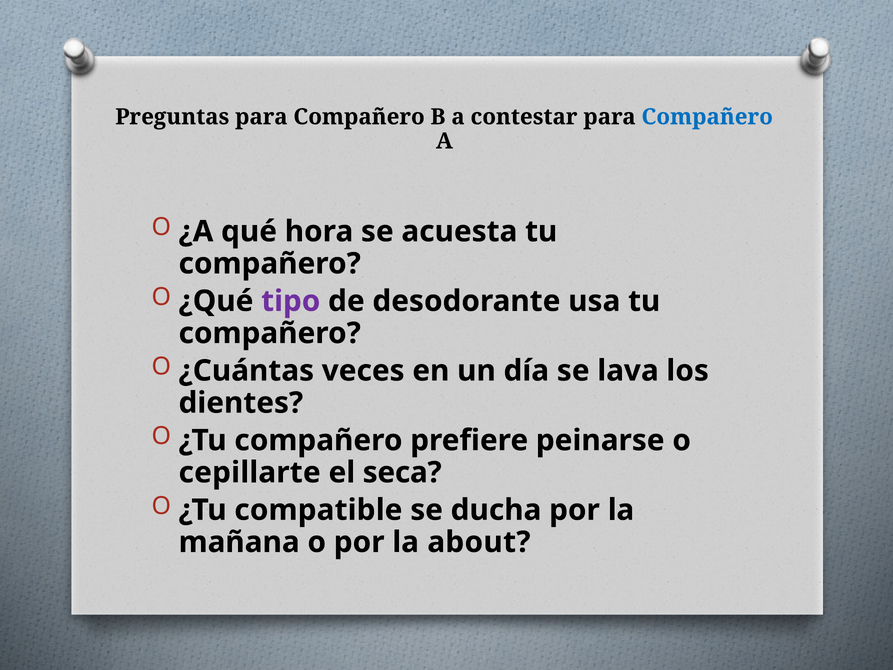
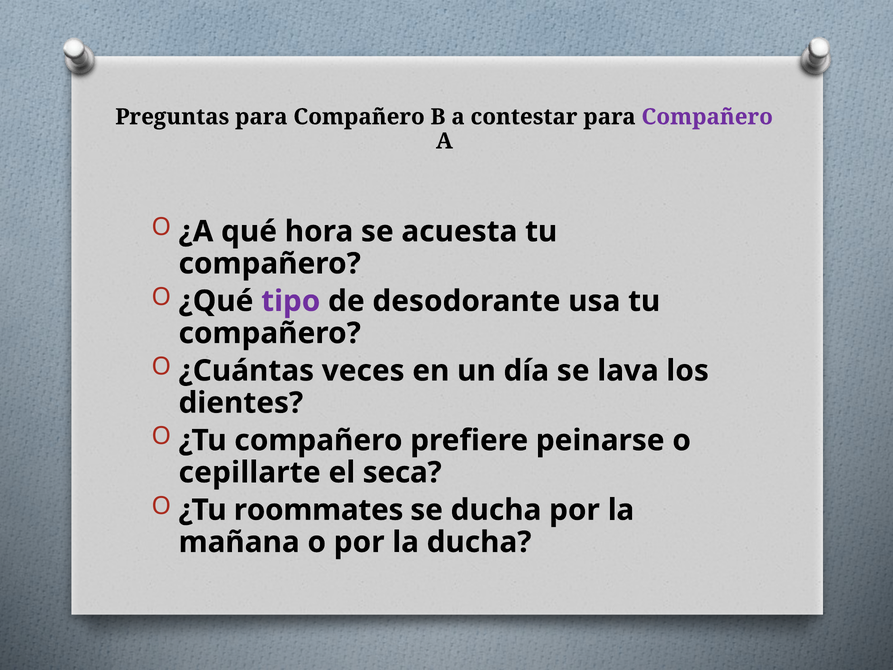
Compañero colour: blue -> purple (707, 117)
compatible: compatible -> roommates (319, 510)
la about: about -> ducha (479, 542)
